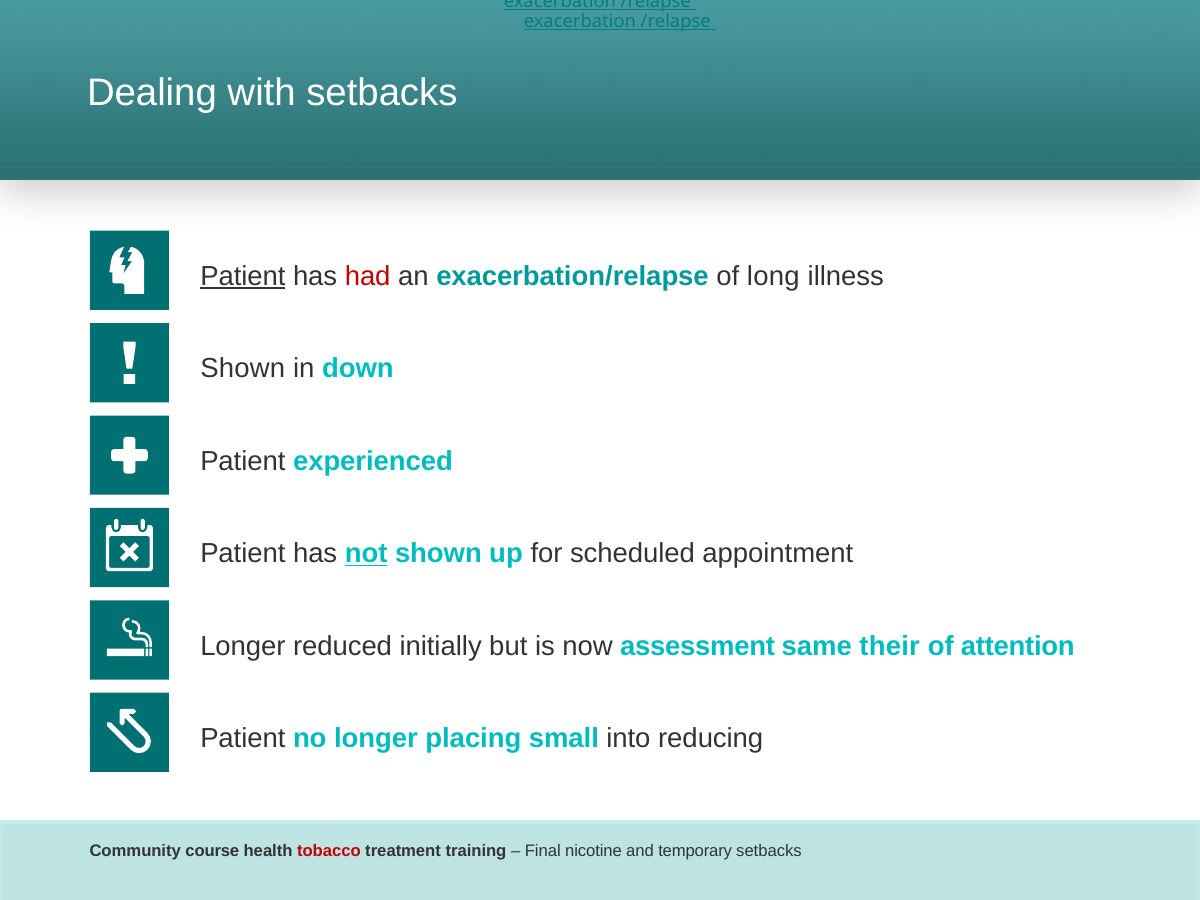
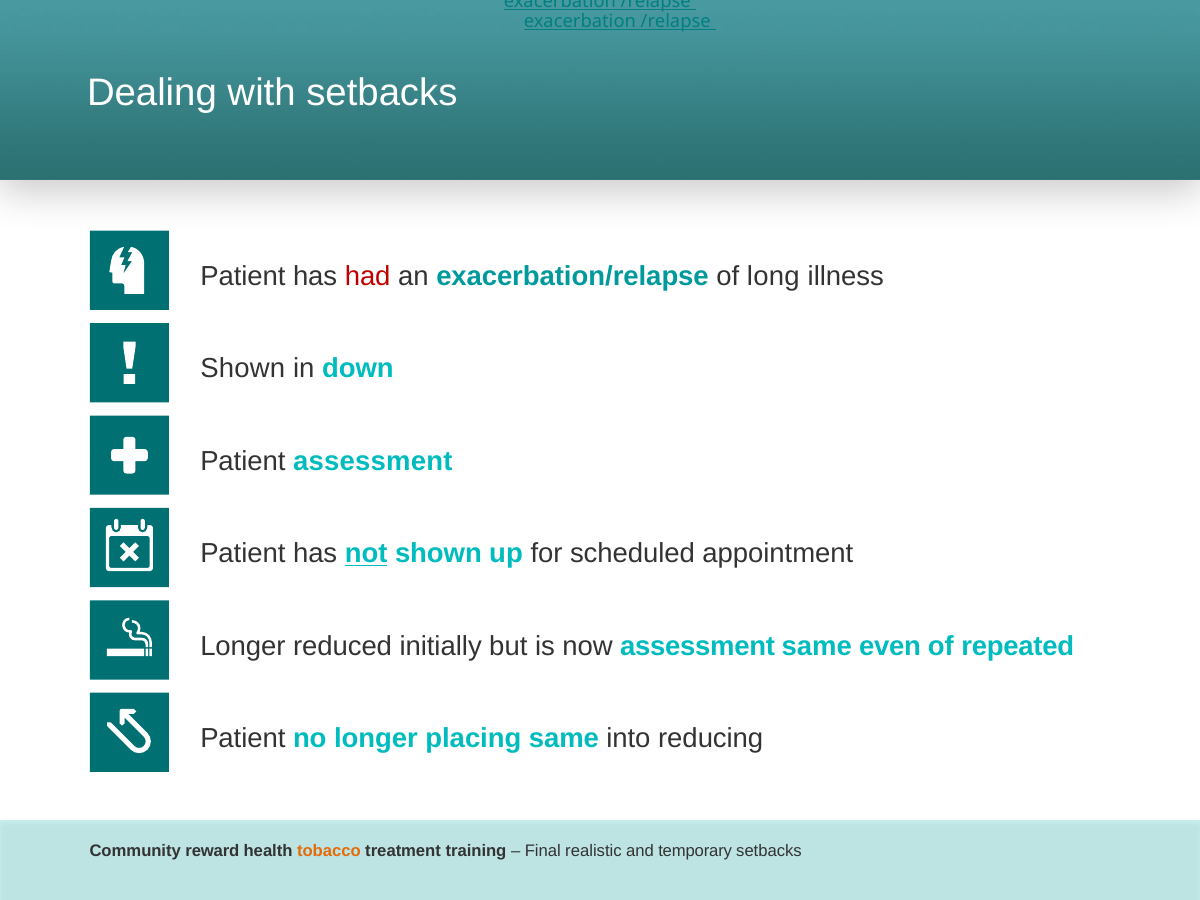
Patient underline: present -> none (243, 276)
Patient experienced: experienced -> assessment (373, 461)
their: their -> even (890, 646)
attention: attention -> repeated (1018, 646)
placing small: small -> same (564, 738)
course: course -> reward (212, 851)
tobacco colour: red -> orange (329, 851)
nicotine: nicotine -> realistic (593, 851)
